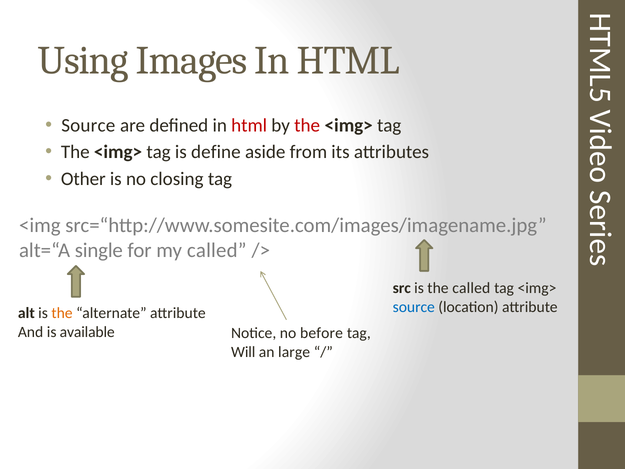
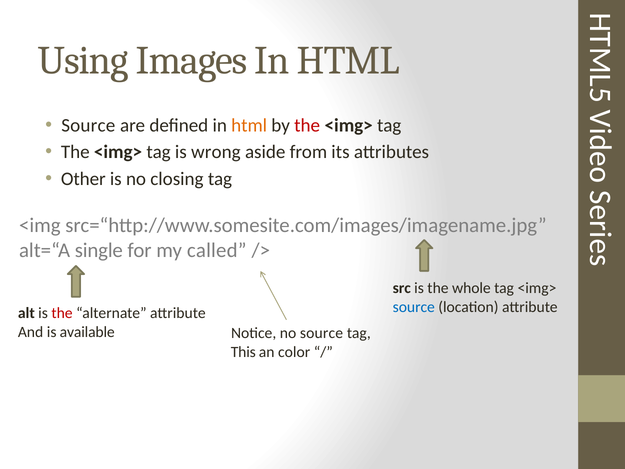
html colour: red -> orange (249, 125)
define: define -> wrong (216, 152)
the called: called -> whole (471, 288)
the colour: orange -> red (62, 313)
no before: before -> source (322, 333)
Will: Will -> This (243, 352)
large: large -> color (294, 352)
